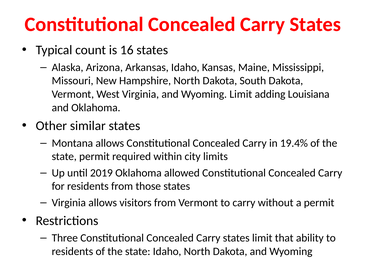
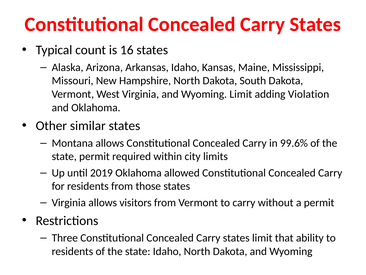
Louisiana: Louisiana -> Violation (309, 94)
19.4%: 19.4% -> 99.6% (294, 143)
